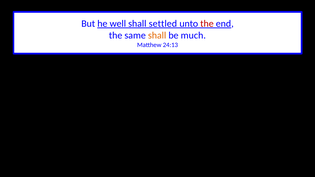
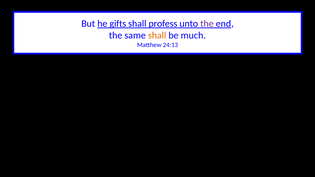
well: well -> gifts (118, 24)
settled: settled -> profess (163, 24)
the colour: red -> purple (207, 24)
